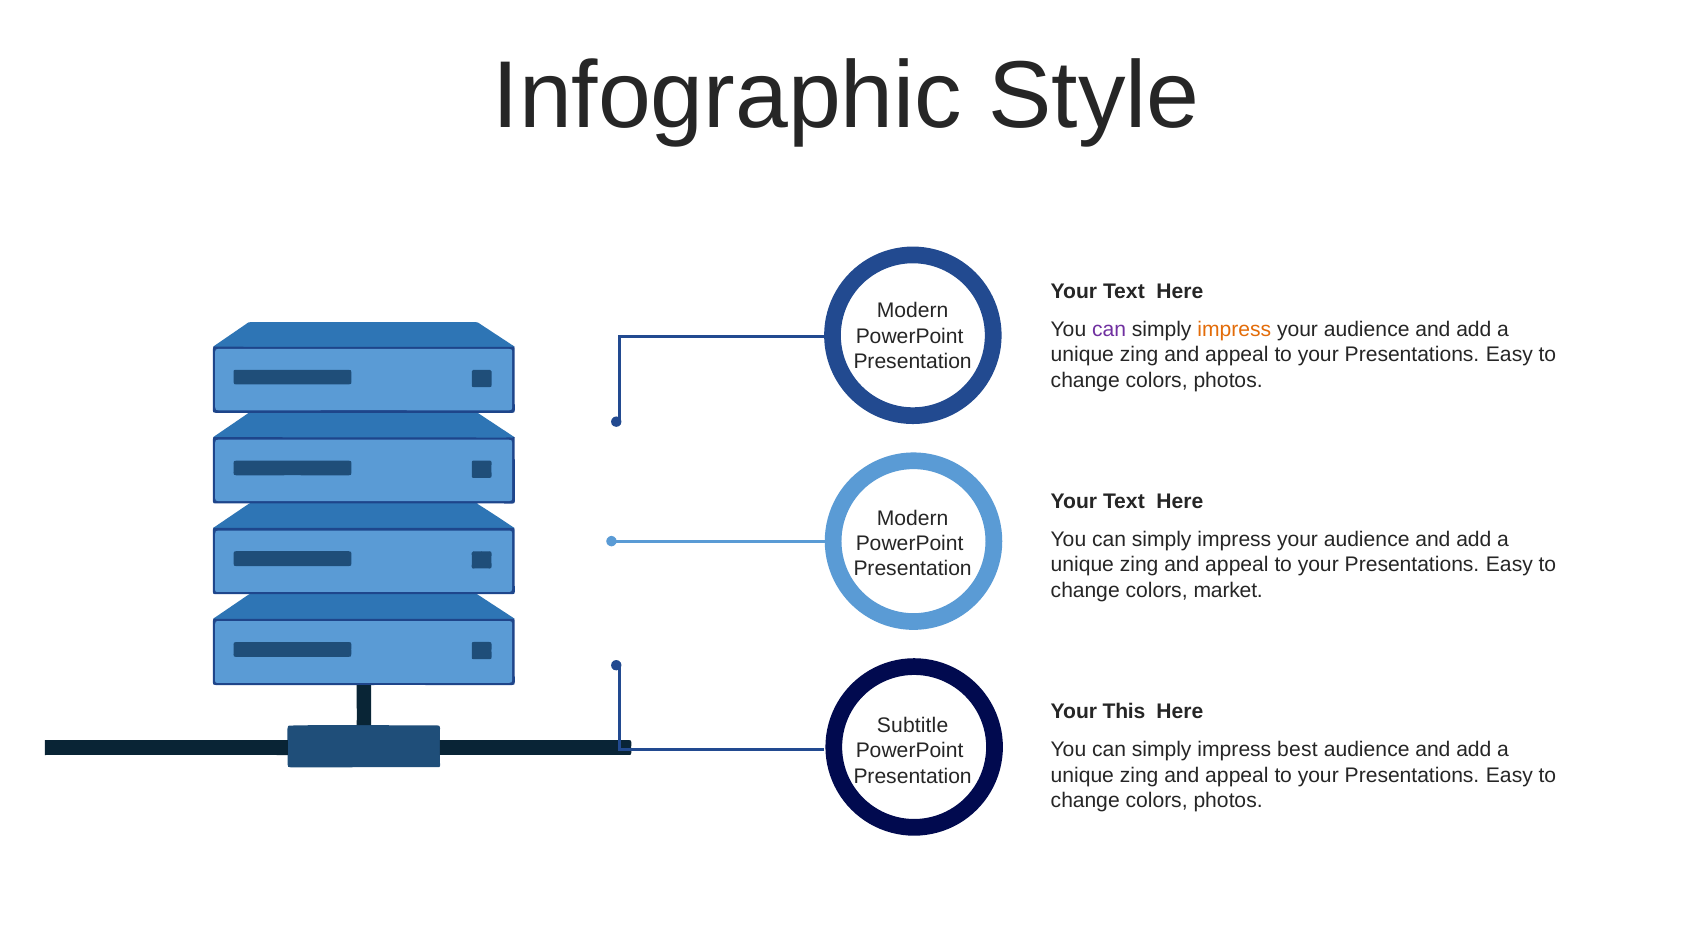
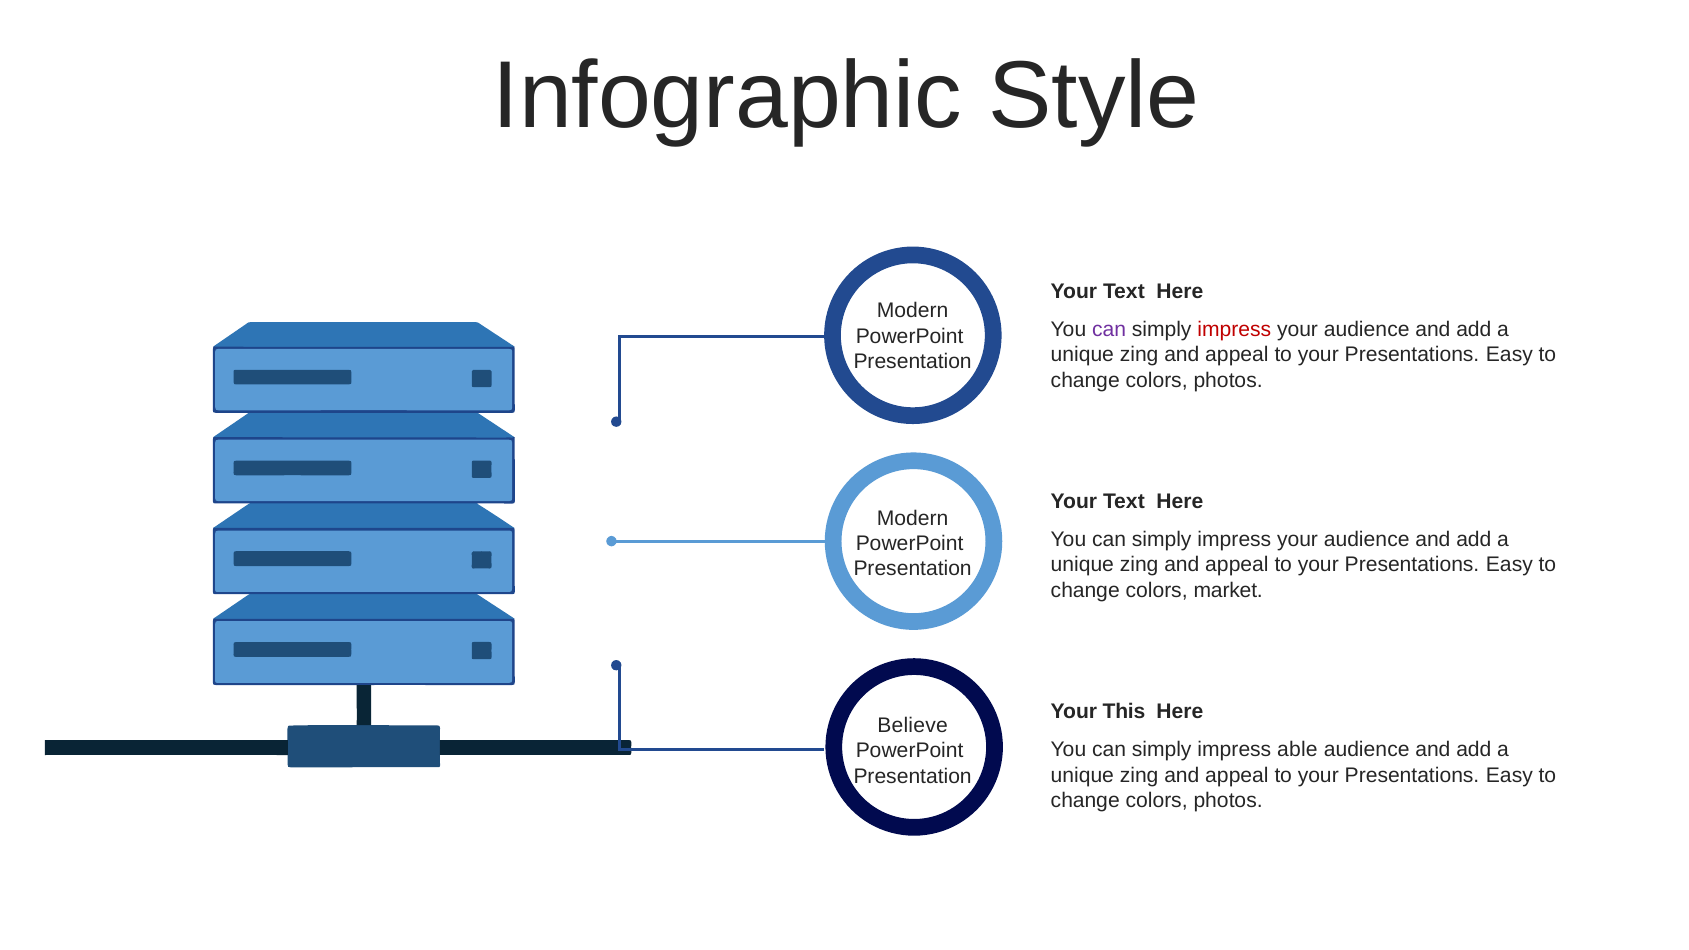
impress colour: orange -> red (1234, 329)
Subtitle: Subtitle -> Believe (913, 726)
best: best -> able (1297, 750)
